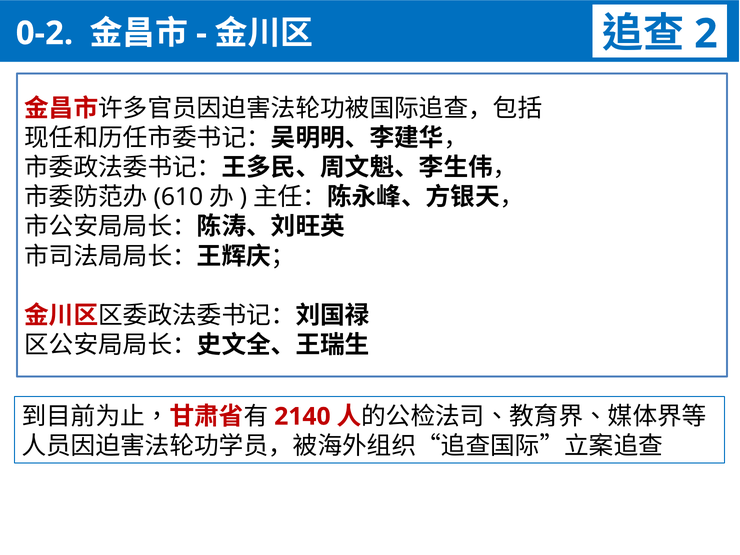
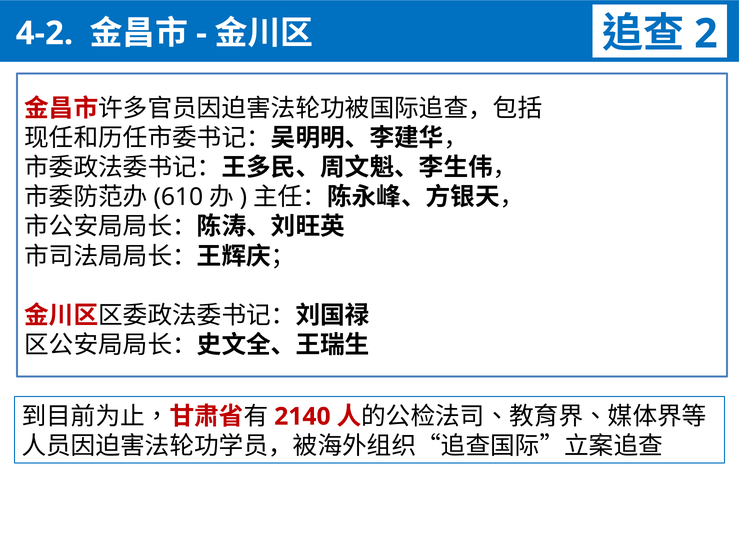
0-2: 0-2 -> 4-2 (44, 33)
